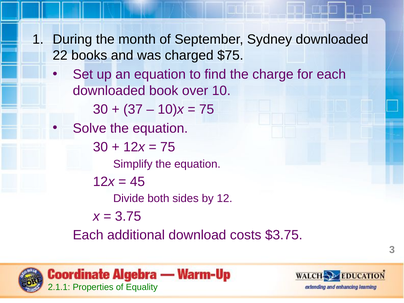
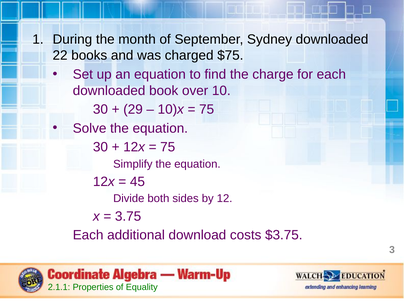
37: 37 -> 29 (133, 109)
